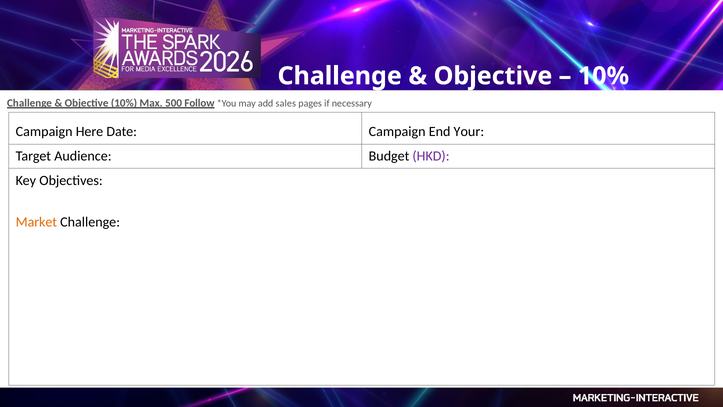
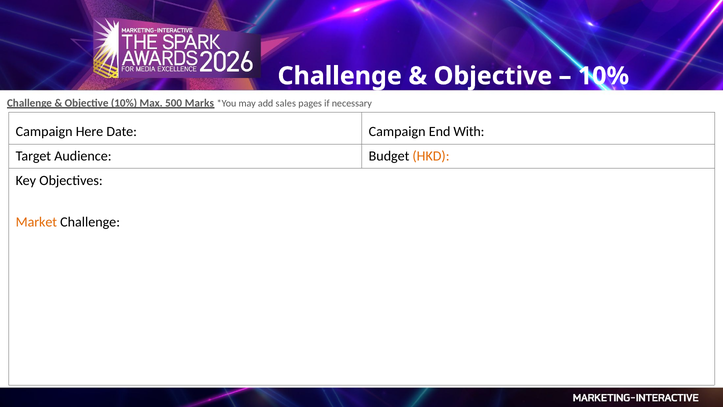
Follow: Follow -> Marks (199, 103)
Your: Your -> With (469, 132)
HKD colour: purple -> orange (431, 156)
